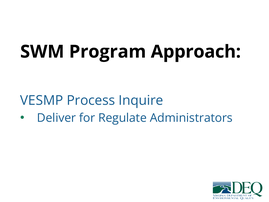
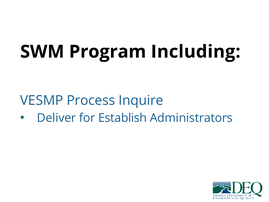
Approach: Approach -> Including (196, 52)
Regulate: Regulate -> Establish (123, 118)
